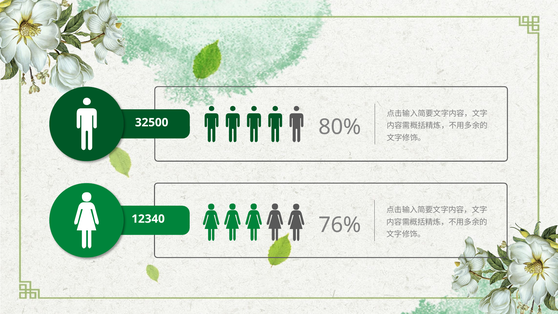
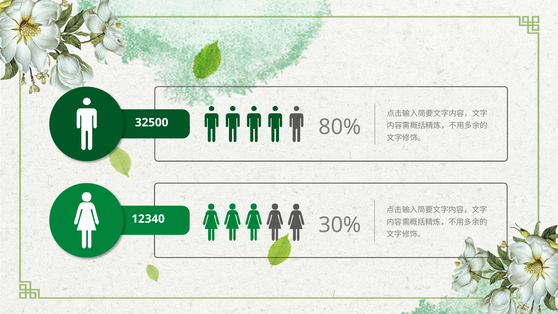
76%: 76% -> 30% (340, 225)
